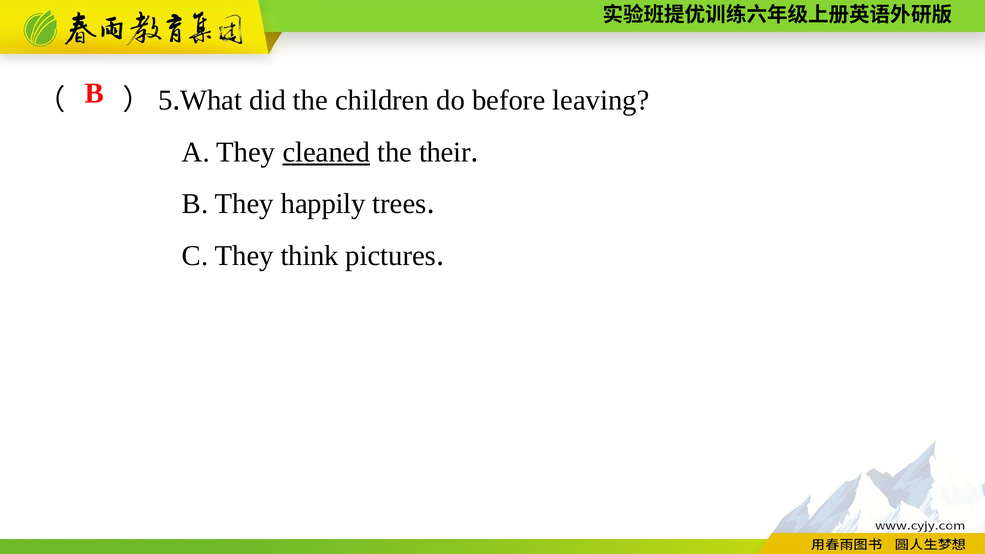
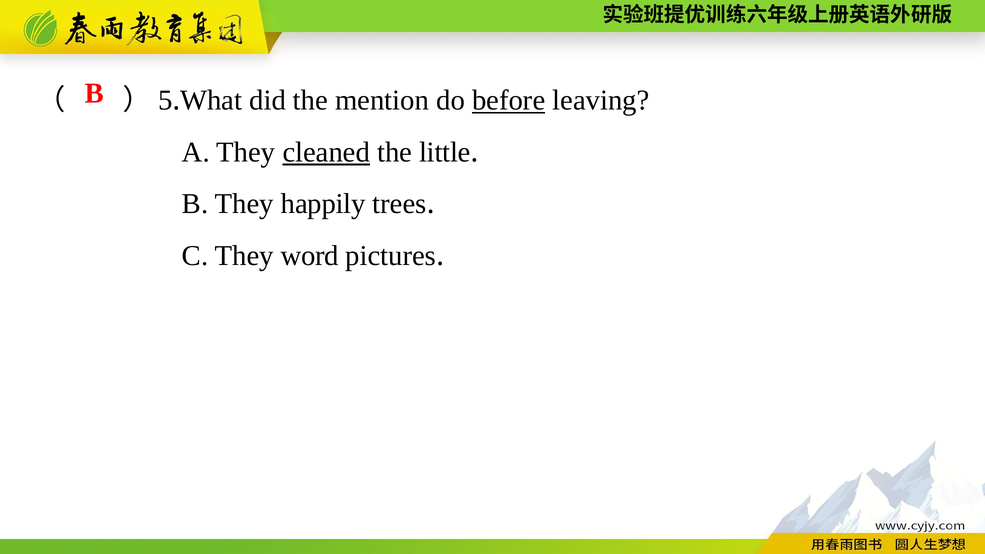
children: children -> mention (382, 101)
before underline: none -> present (509, 101)
their: their -> little (445, 152)
think: think -> word (310, 256)
